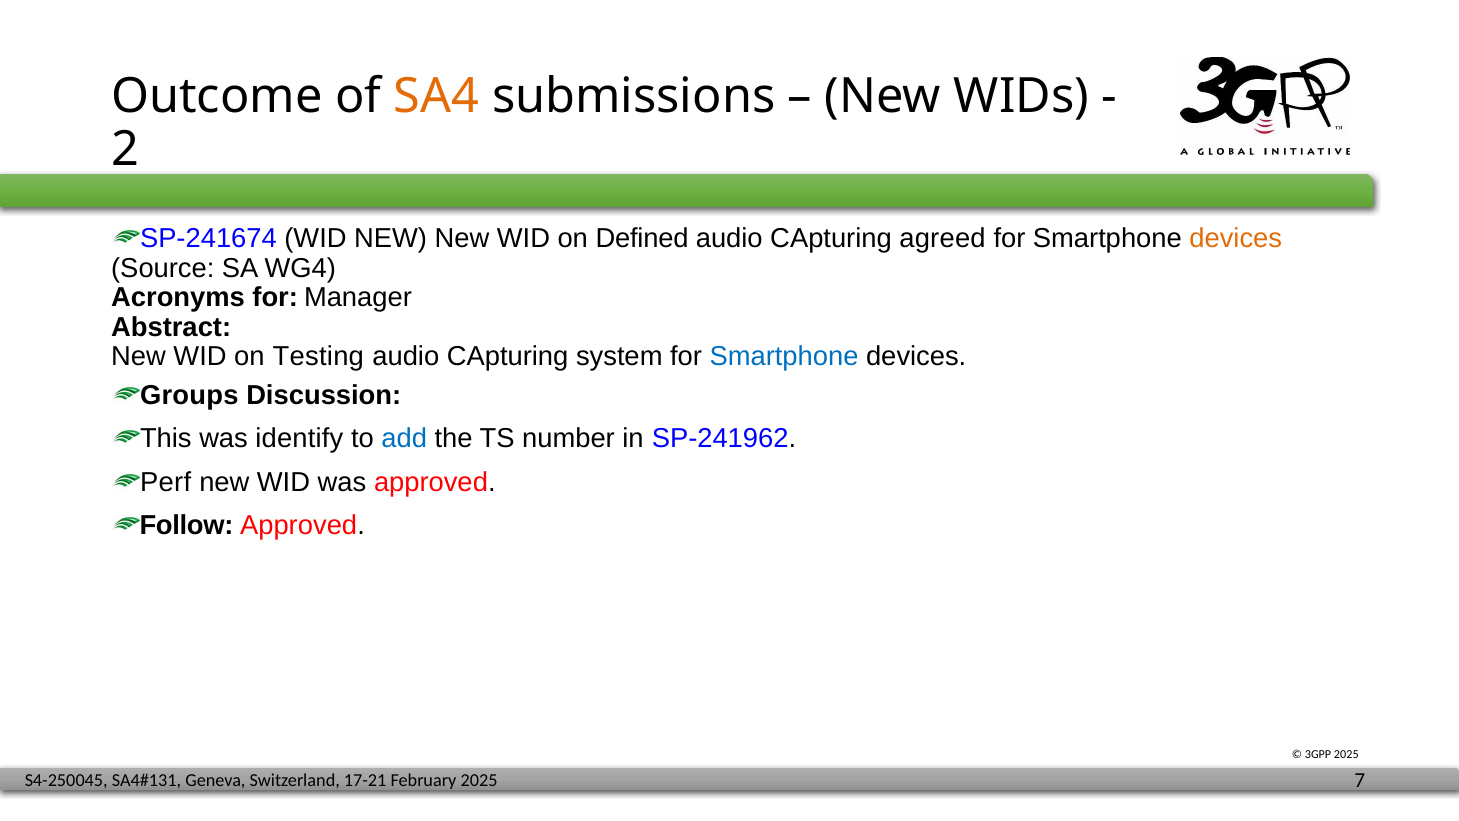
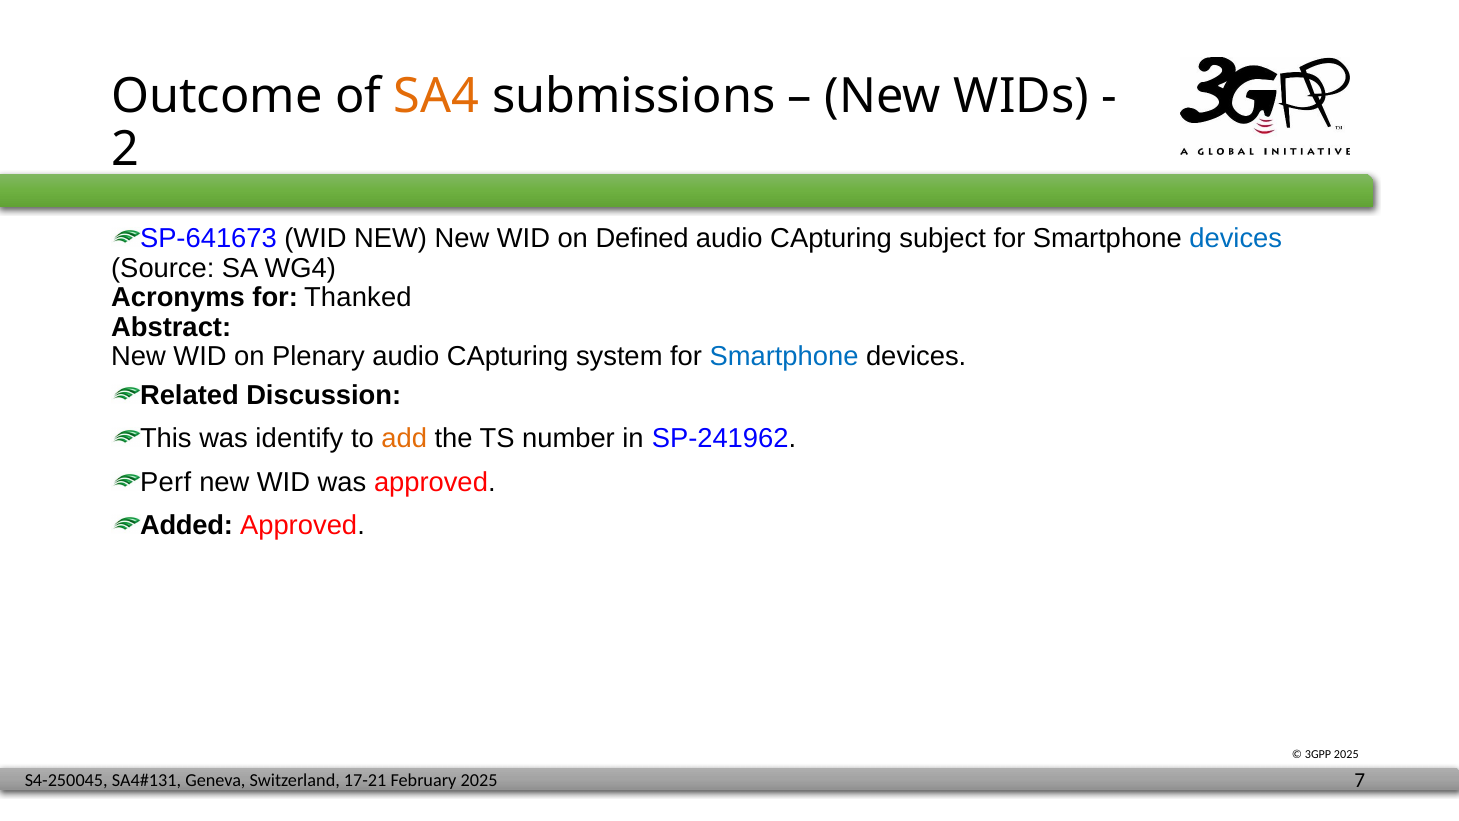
SP-241674: SP-241674 -> SP-641673 (208, 239)
agreed: agreed -> subject (943, 239)
devices colour: orange -> blue (1236, 239)
Manager: Manager -> Thanked (358, 298)
Testing: Testing -> Plenary (318, 357)
Groups: Groups -> Related (189, 395)
add colour: blue -> orange (404, 439)
Follow: Follow -> Added (186, 525)
